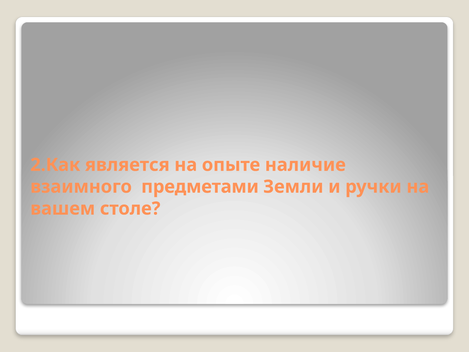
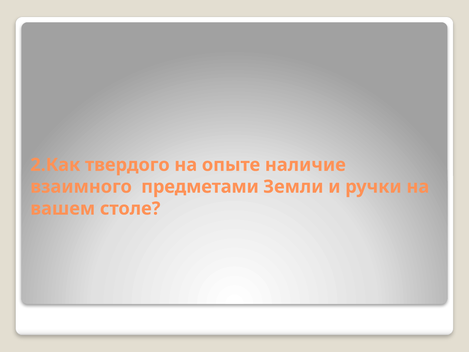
является: является -> твердого (127, 165)
